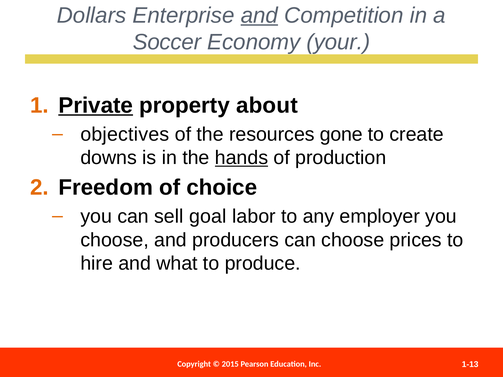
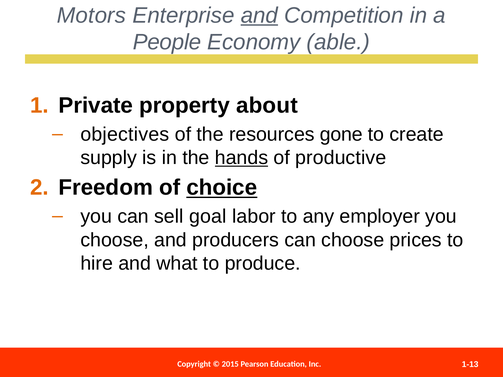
Dollars: Dollars -> Motors (91, 15)
Soccer: Soccer -> People (167, 42)
your: your -> able (338, 42)
Private underline: present -> none (96, 106)
downs: downs -> supply (109, 158)
production: production -> productive (341, 158)
choice underline: none -> present (222, 188)
